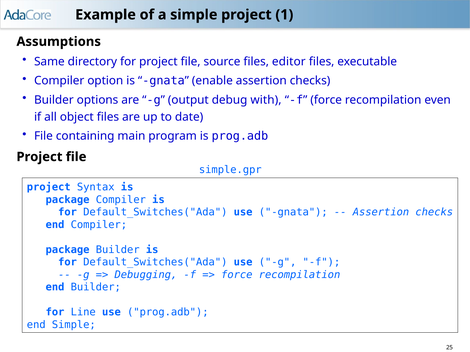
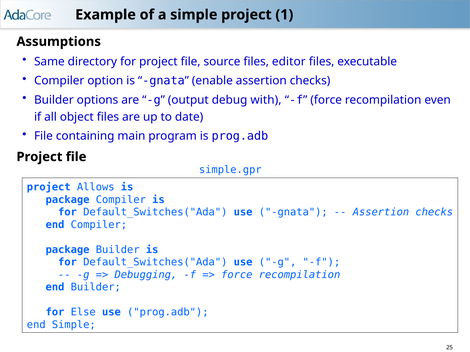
Syntax: Syntax -> Allows (96, 187)
Line: Line -> Else (83, 313)
